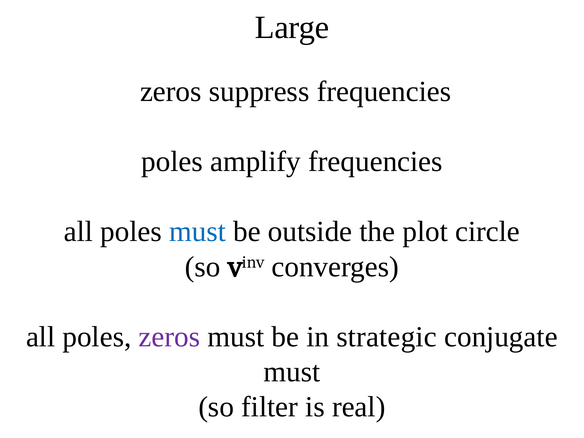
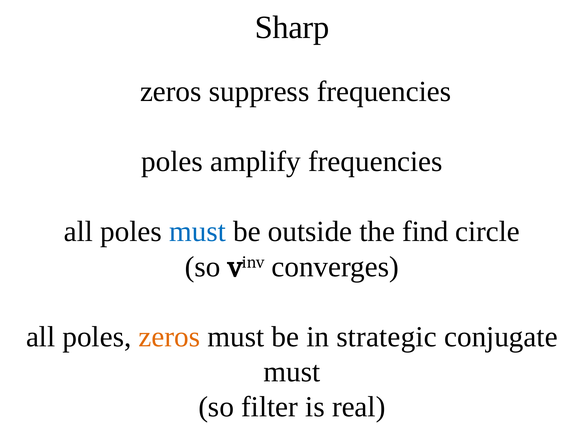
Large: Large -> Sharp (292, 28)
plot: plot -> find (425, 232)
zeros colour: purple -> orange (169, 337)
